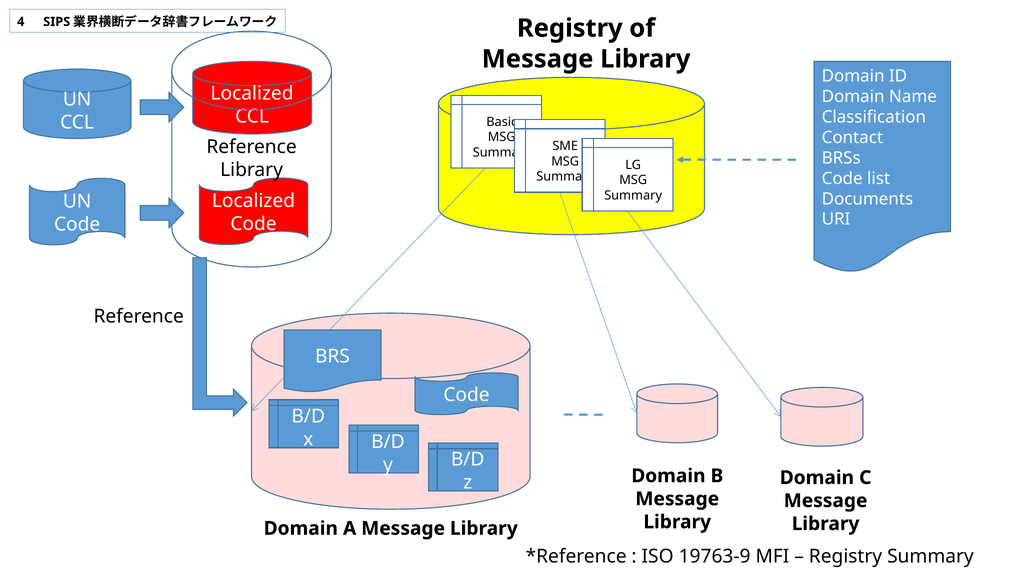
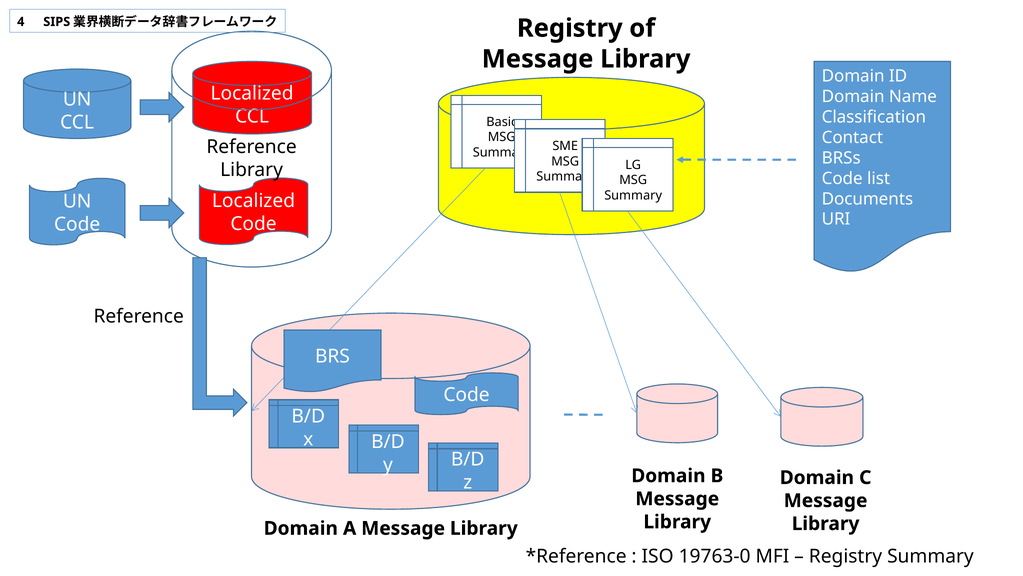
19763-9: 19763-9 -> 19763-0 (715, 556)
